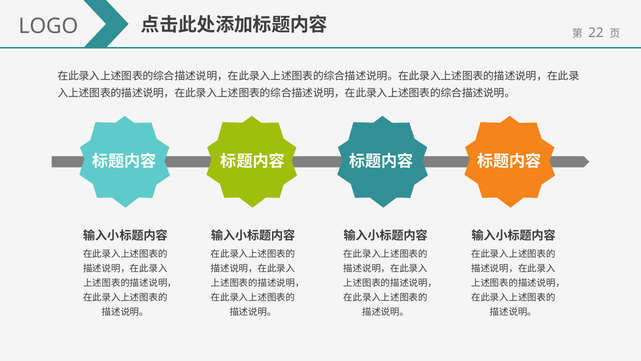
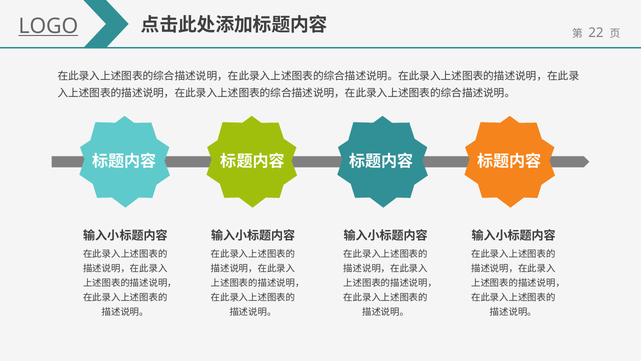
LOGO underline: none -> present (48, 26)
